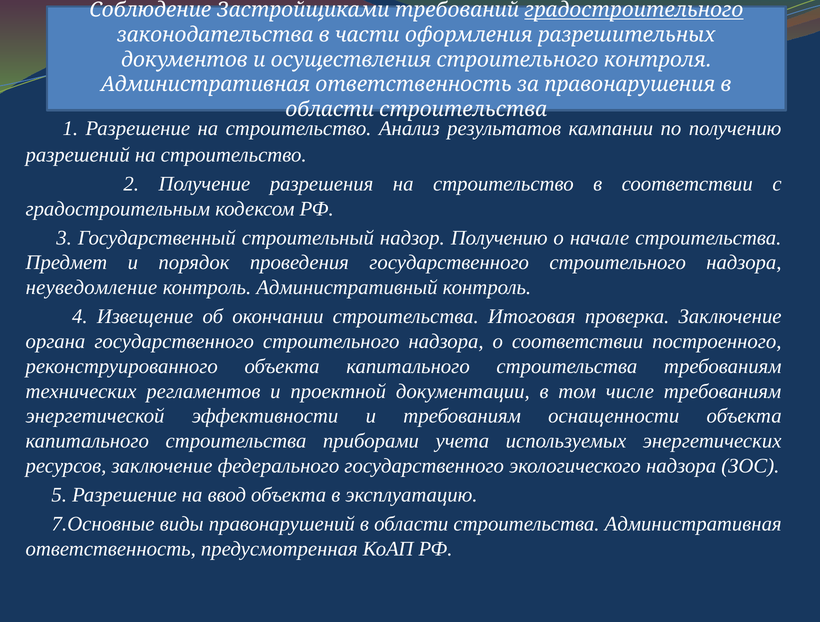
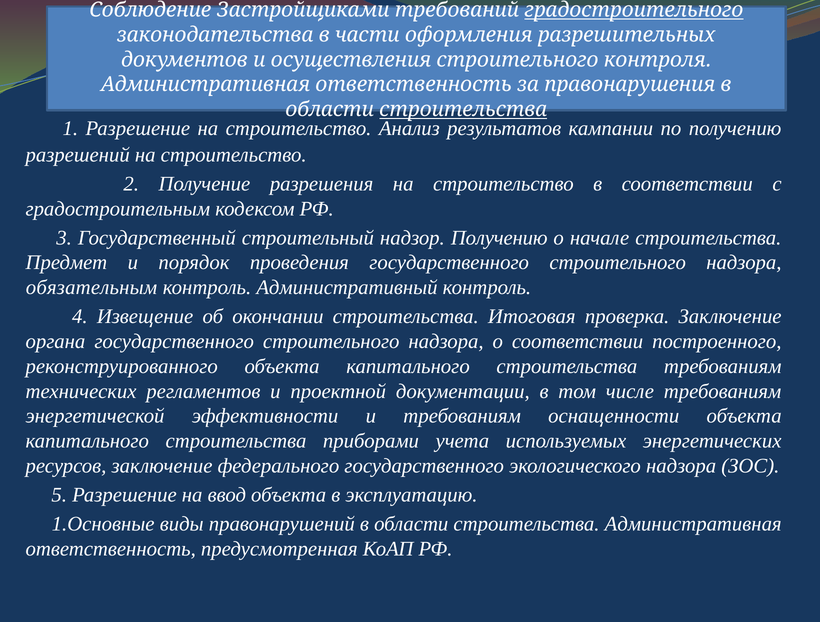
строительства underline: none -> present (463, 110)
неуведомление: неуведомление -> обязательным (91, 288)
7.Основные: 7.Основные -> 1.Основные (103, 524)
